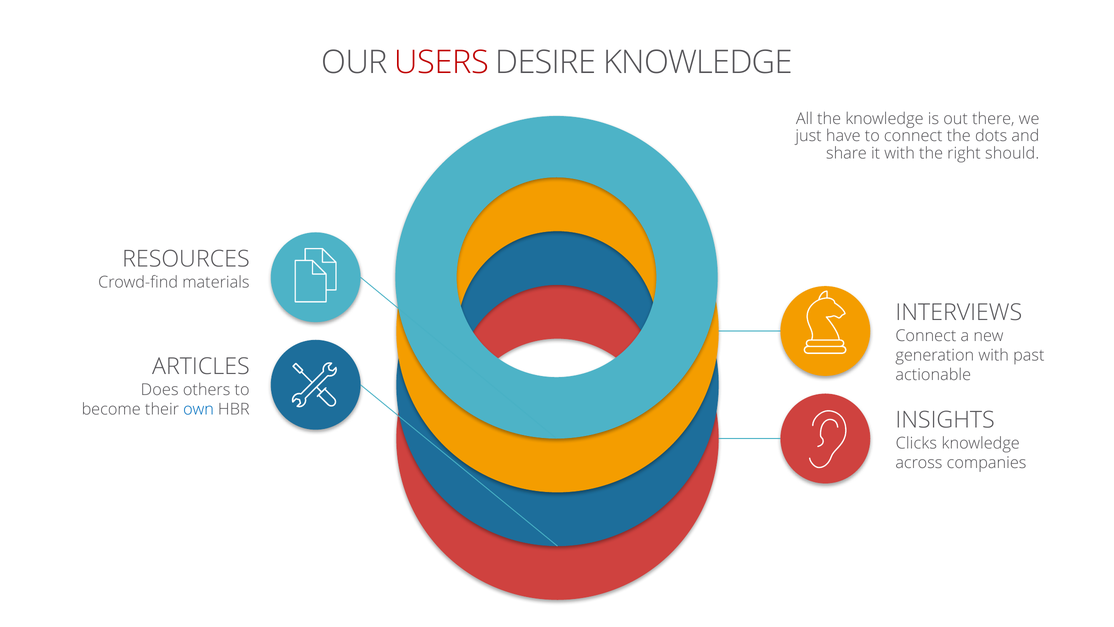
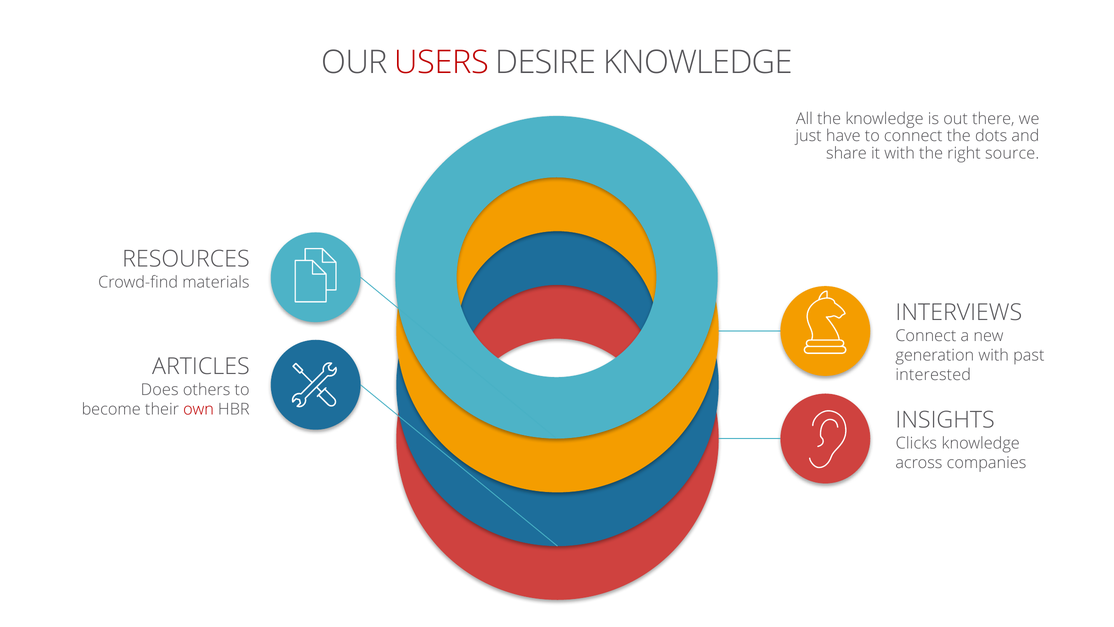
should: should -> source (1012, 153)
actionable: actionable -> interested (933, 375)
own colour: blue -> red (199, 409)
